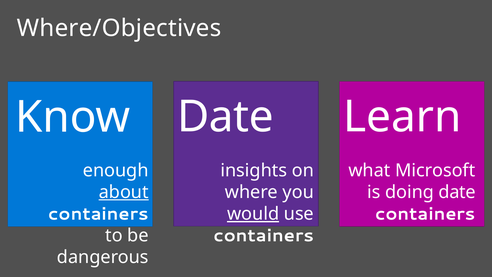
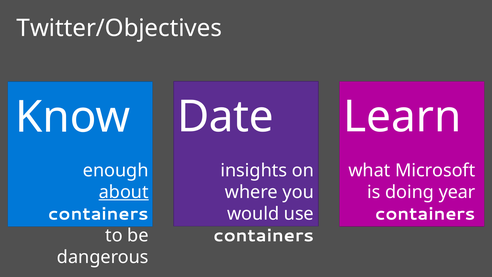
Where/Objectives: Where/Objectives -> Twitter/Objectives (119, 28)
doing date: date -> year (457, 192)
would underline: present -> none (253, 214)
